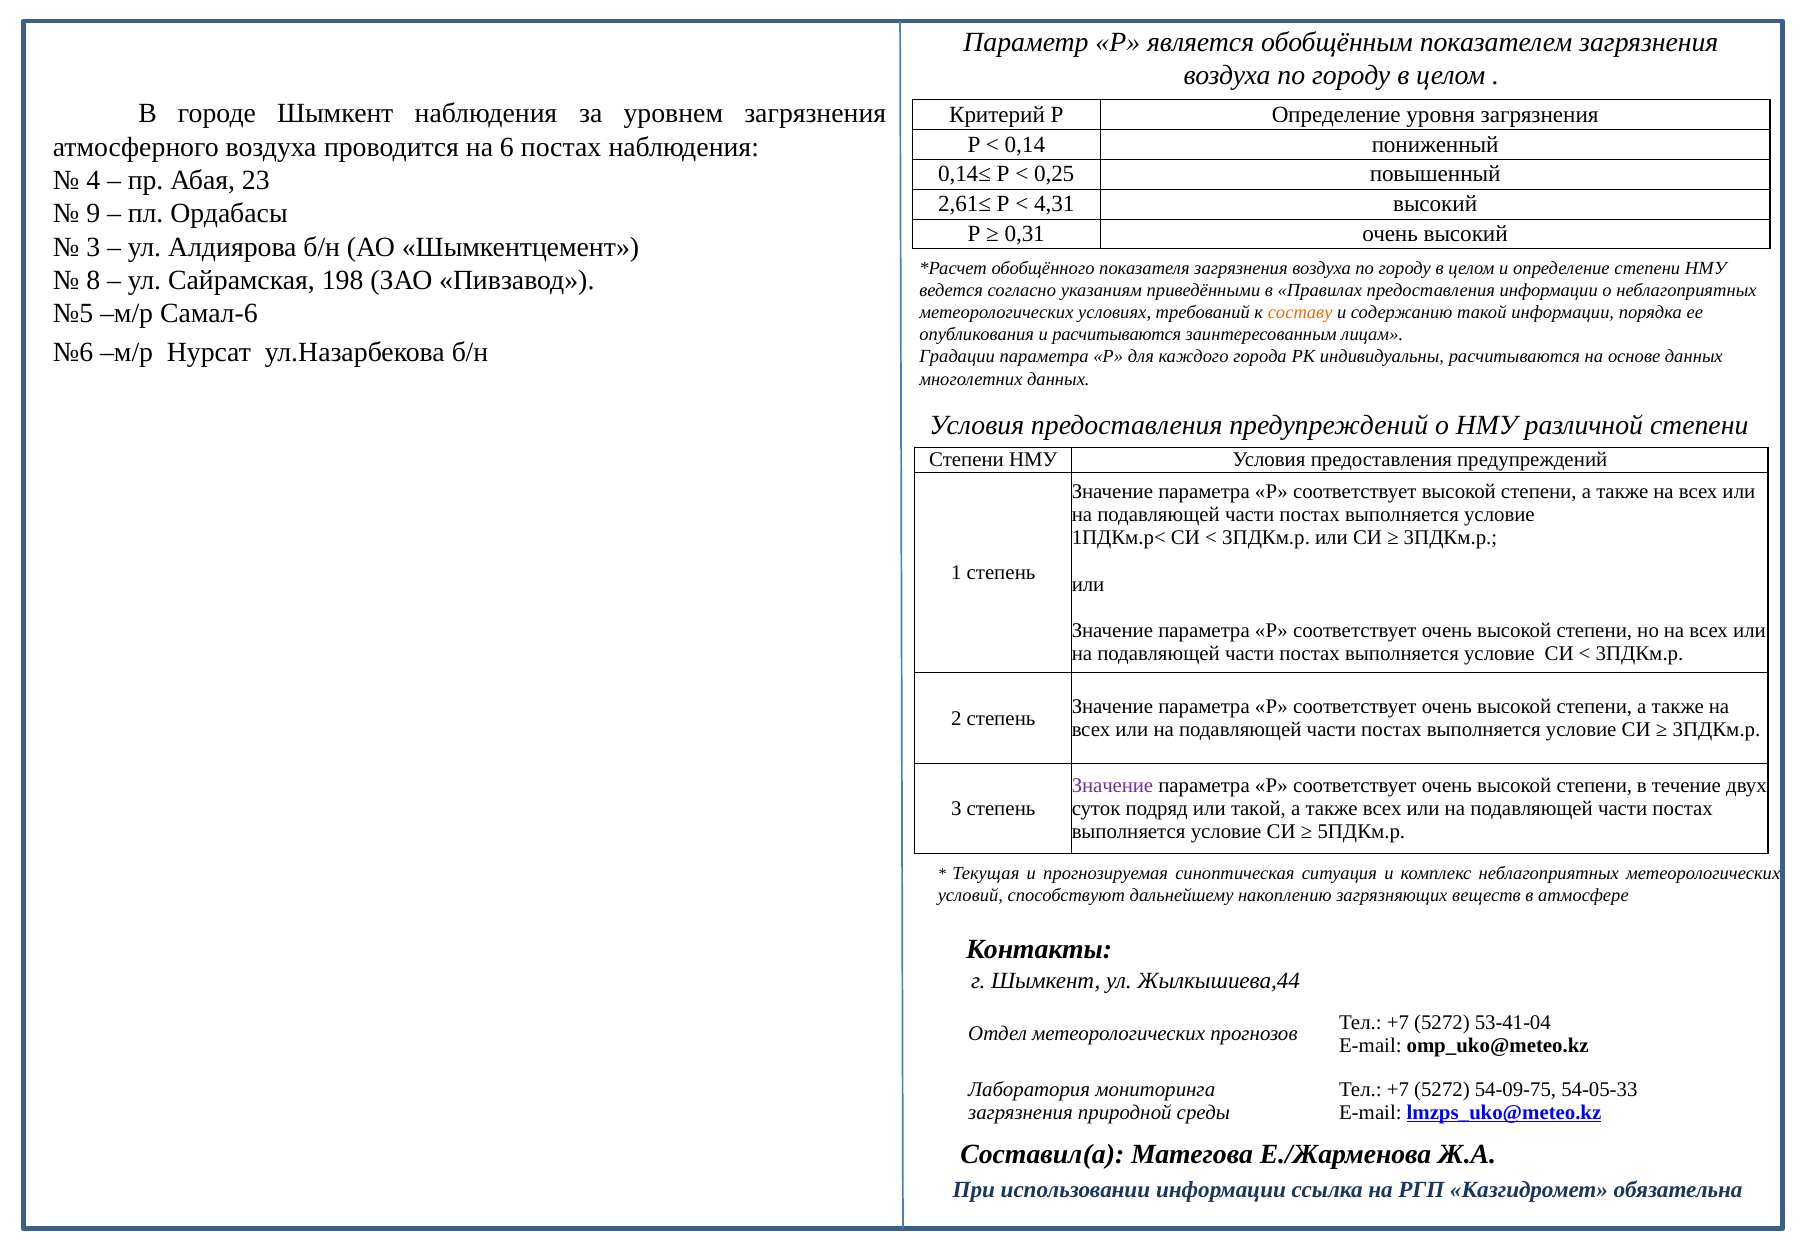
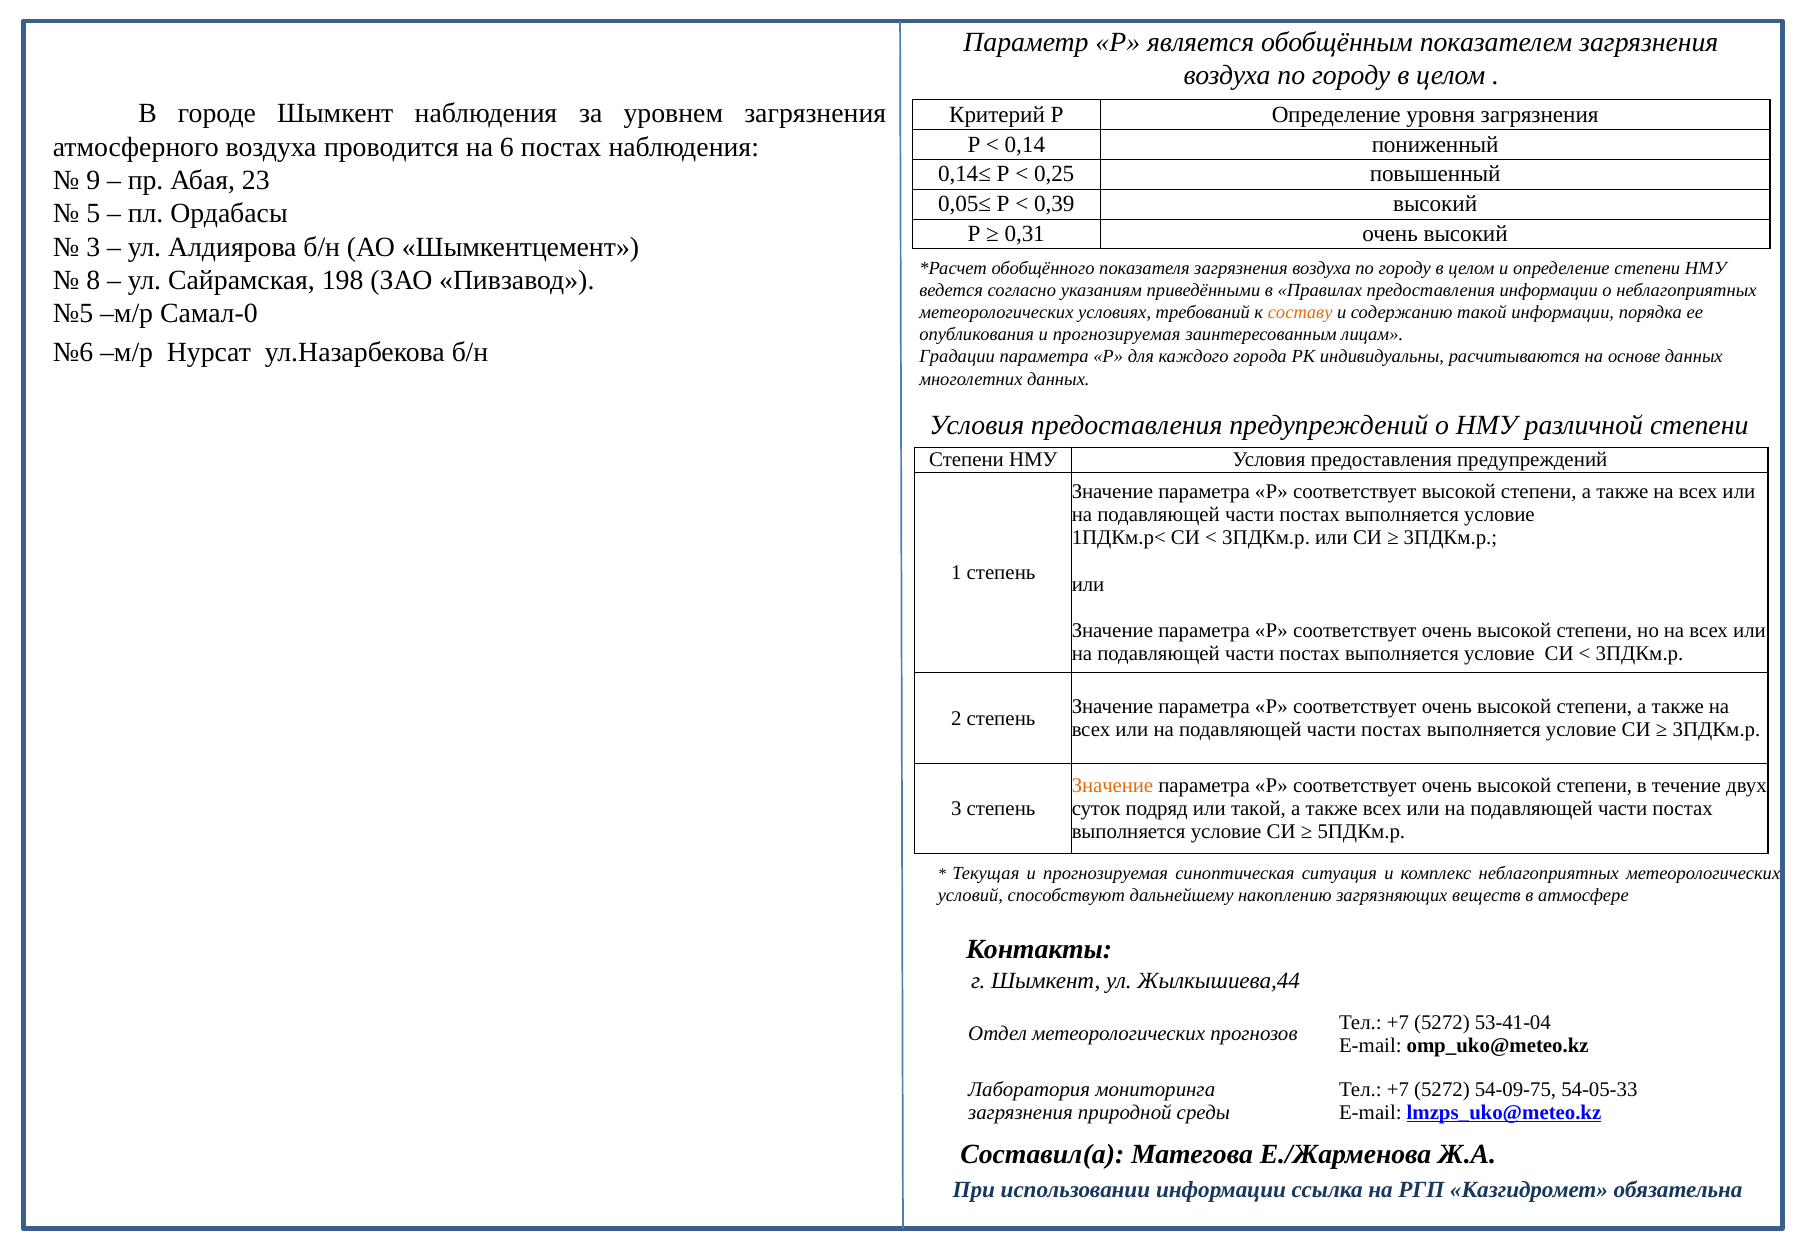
4: 4 -> 9 (93, 180)
2,61≤: 2,61≤ -> 0,05≤ (965, 204)
4,31: 4,31 -> 0,39 (1054, 204)
9: 9 -> 5 (93, 214)
Самал-6: Самал-6 -> Самал-0 (209, 314)
опубликования и расчитываются: расчитываются -> прогнозируемая (1117, 335)
Значение colour: purple -> orange (1112, 785)
